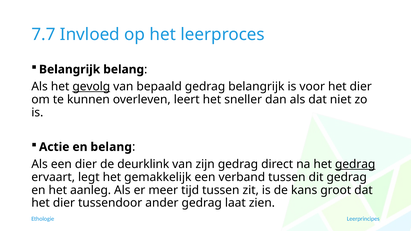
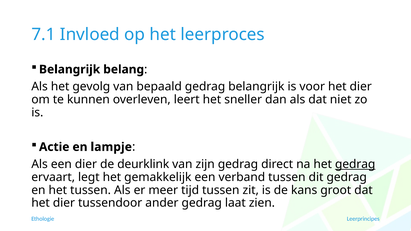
7.7: 7.7 -> 7.1 (43, 35)
gevolg underline: present -> none (91, 87)
en belang: belang -> lampje (111, 147)
het aanleg: aanleg -> tussen (91, 190)
